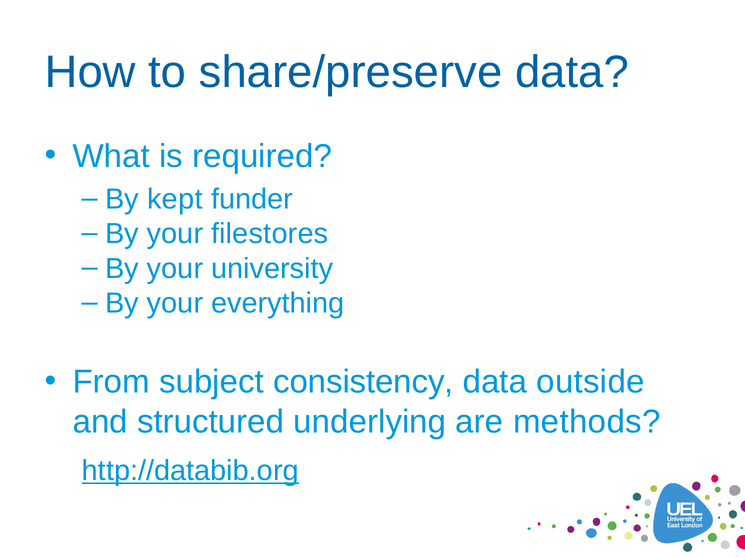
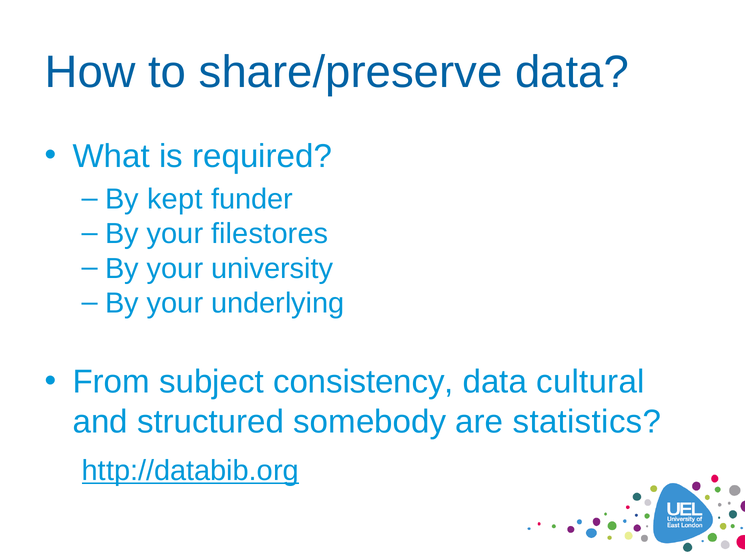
everything: everything -> underlying (278, 304)
outside: outside -> cultural (591, 382)
underlying: underlying -> somebody (370, 422)
methods: methods -> statistics (587, 422)
